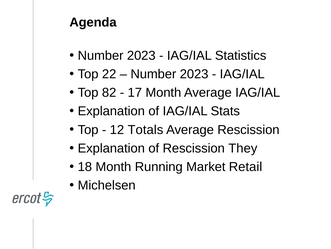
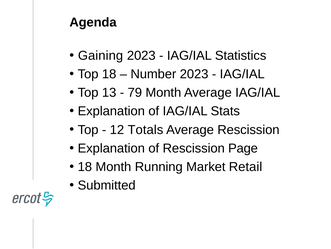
Number: Number -> Gaining (101, 55)
Top 22: 22 -> 18 (109, 74)
82: 82 -> 13 (109, 92)
17: 17 -> 79 (135, 92)
They: They -> Page (243, 148)
Michelsen: Michelsen -> Submitted (107, 185)
